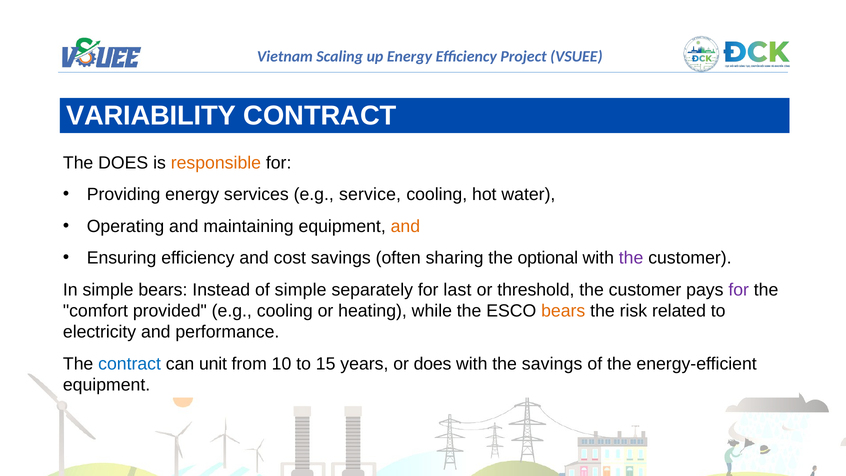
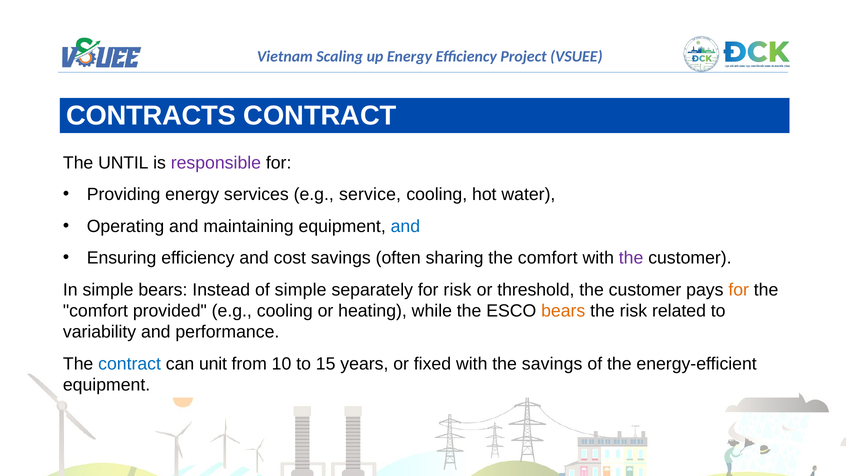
VARIABILITY: VARIABILITY -> CONTRACTS (151, 116)
The DOES: DOES -> UNTIL (123, 163)
responsible colour: orange -> purple (216, 163)
and colour: orange -> blue (405, 226)
sharing the optional: optional -> comfort (548, 258)
for last: last -> risk (457, 290)
for colour: purple -> orange (739, 290)
electricity: electricity -> variability (100, 332)
or does: does -> fixed (432, 364)
